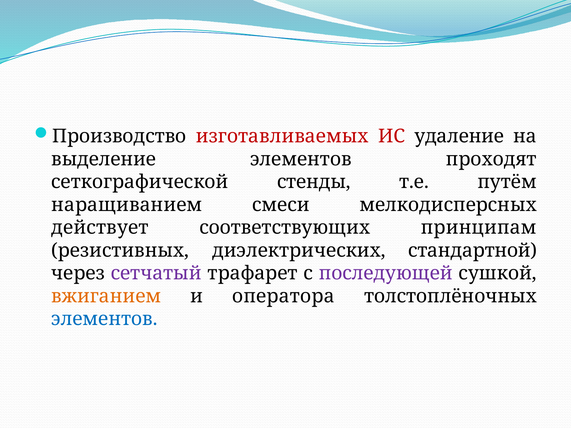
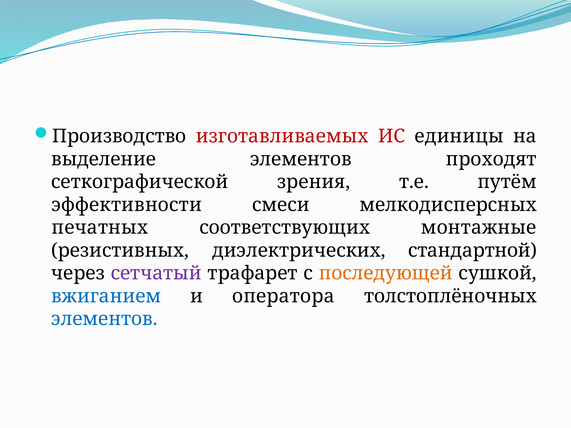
удаление: удаление -> единицы (459, 136)
стенды: стенды -> зрения (314, 182)
наращиванием: наращиванием -> эффективности (127, 205)
действует: действует -> печатных (100, 228)
принципам: принципам -> монтажные (479, 228)
последующей colour: purple -> orange (386, 273)
вжиганием colour: orange -> blue (106, 296)
